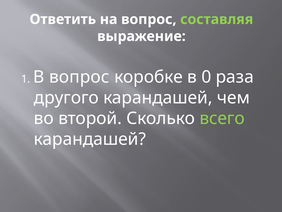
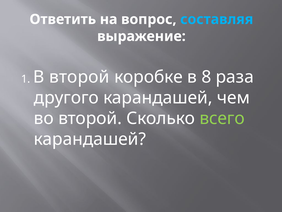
составляя colour: light green -> light blue (217, 19)
В вопрос: вопрос -> второй (79, 77)
0: 0 -> 8 (206, 77)
